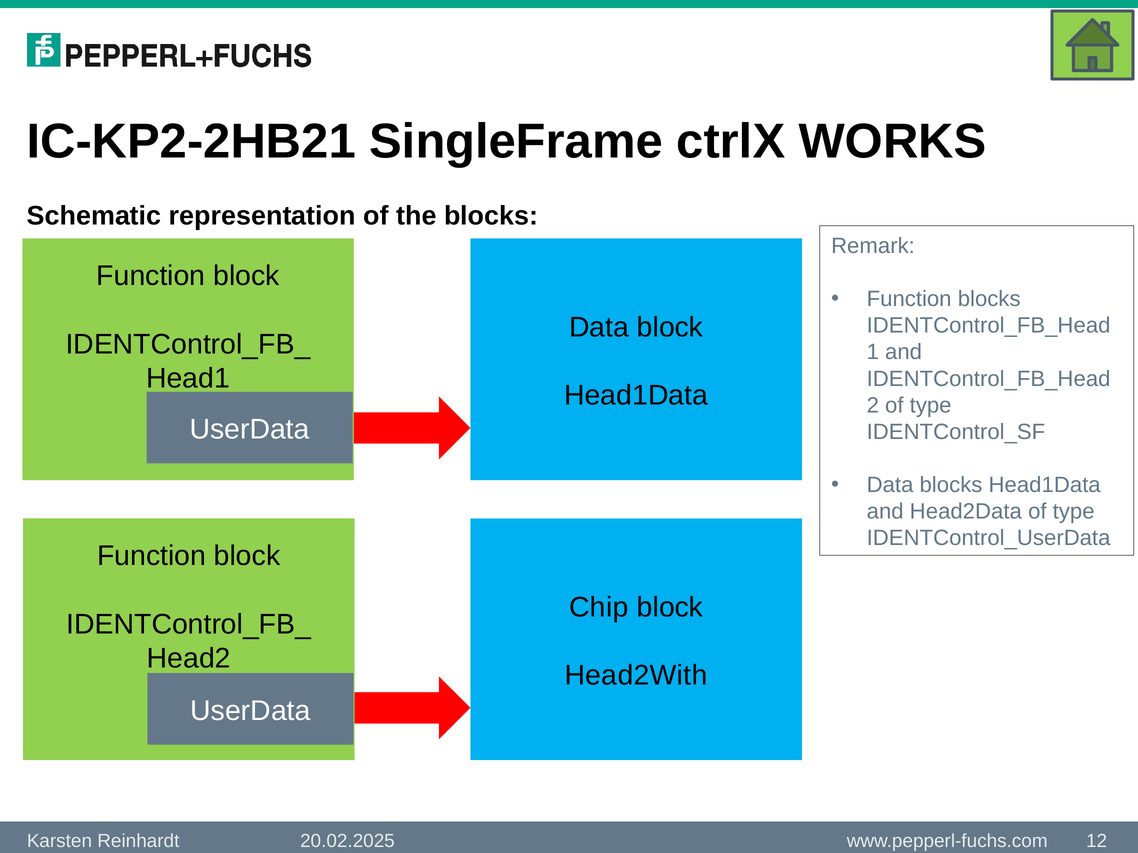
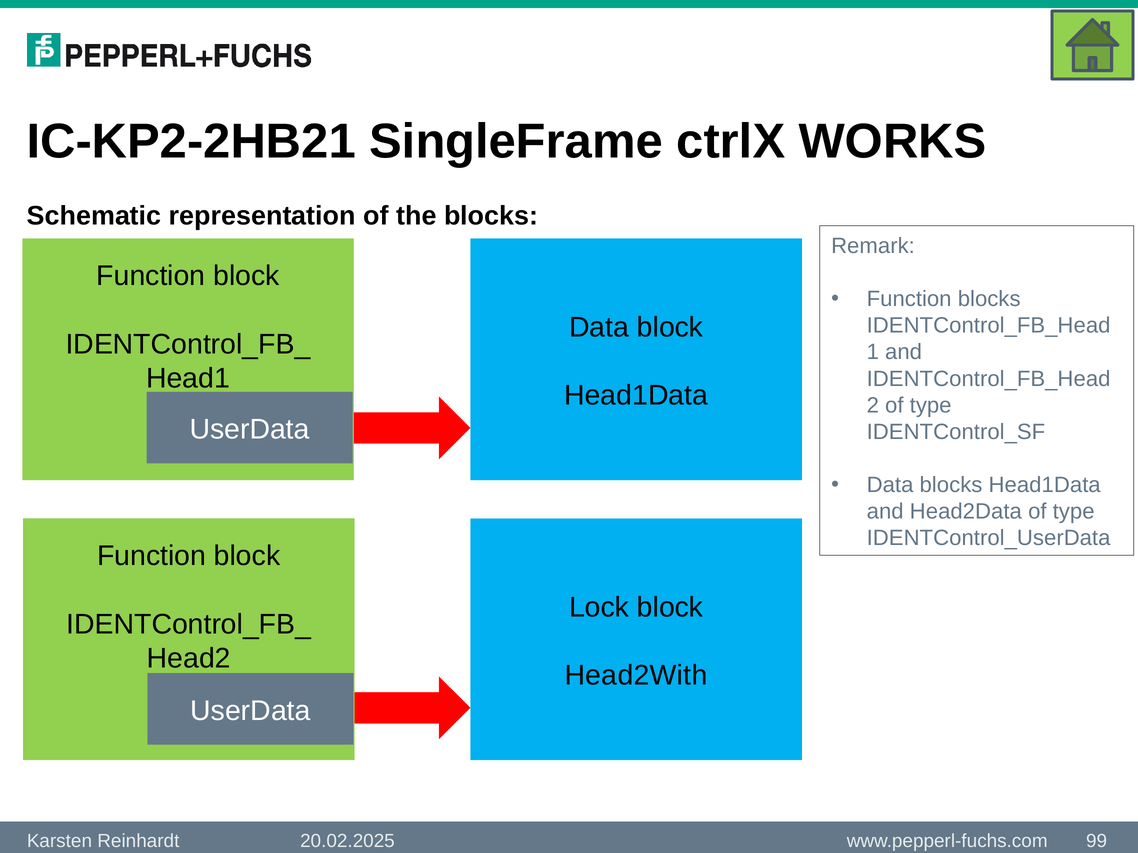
Chip: Chip -> Lock (599, 608)
12: 12 -> 99 (1097, 841)
